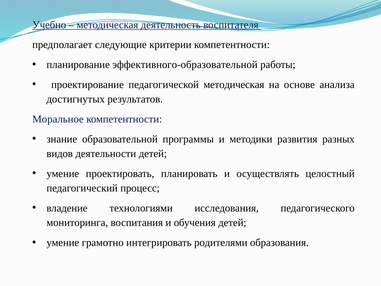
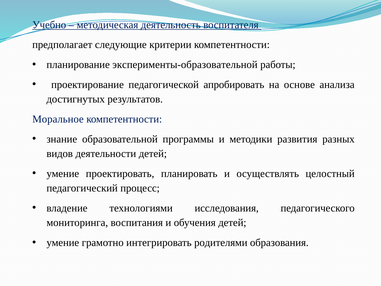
эффективного-образовательной: эффективного-образовательной -> эксперименты-образовательной (185, 65)
педагогической методическая: методическая -> апробировать (234, 84)
